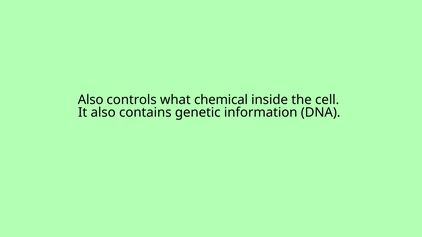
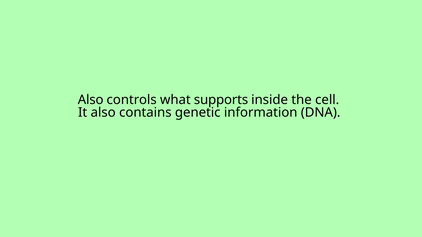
chemical: chemical -> supports (221, 100)
